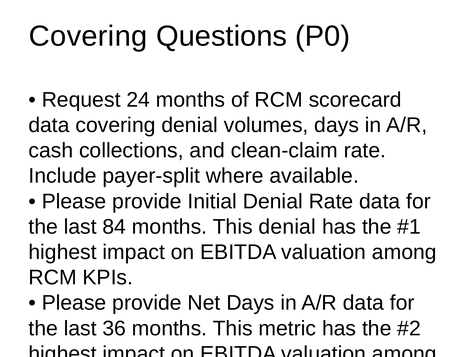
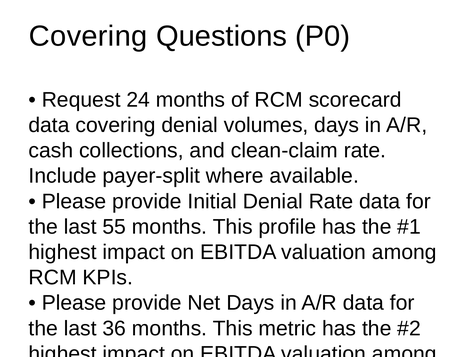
84: 84 -> 55 (114, 227)
This denial: denial -> profile (287, 227)
